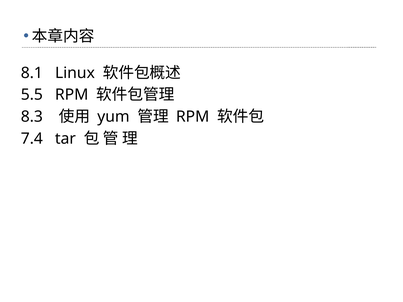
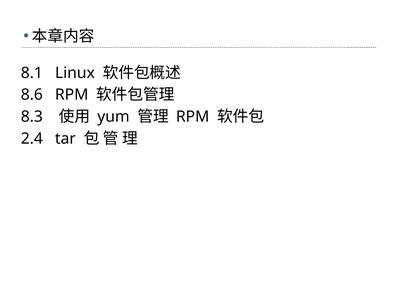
5.5: 5.5 -> 8.6 (32, 95)
7.4: 7.4 -> 2.4 (32, 139)
